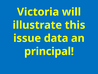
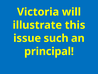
data: data -> such (56, 38)
